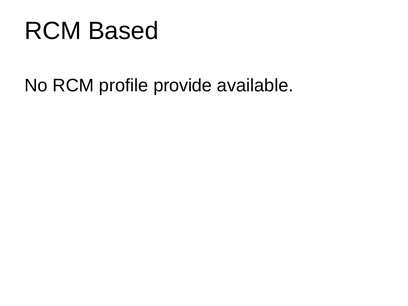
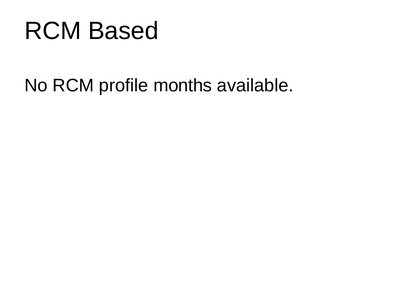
provide: provide -> months (183, 86)
